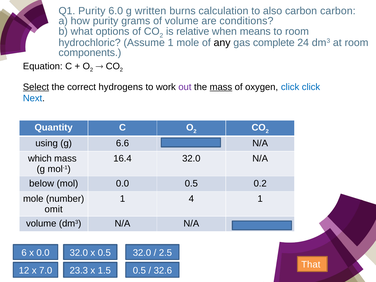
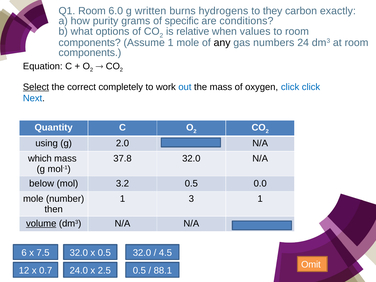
Q1 Purity: Purity -> Room (92, 11)
calculation: calculation -> hydrogens (223, 11)
also: also -> they (273, 11)
carbon carbon: carbon -> exactly (338, 11)
of volume: volume -> specific (182, 21)
means: means -> values (255, 31)
hydrochloric: hydrochloric -> components (90, 43)
complete: complete -> numbers (274, 43)
hydrogens: hydrogens -> completely (121, 87)
out colour: purple -> blue (185, 87)
mass underline: present -> none (221, 87)
6.6: 6.6 -> 2.0 (122, 143)
16.4: 16.4 -> 37.8 (122, 159)
mol 0.0: 0.0 -> 3.2 (122, 183)
0.2: 0.2 -> 0.0 (260, 183)
4: 4 -> 3 (191, 199)
omit: omit -> then (54, 209)
volume underline: none -> present (41, 224)
x 0.0: 0.0 -> 7.5 (43, 253)
2.5: 2.5 -> 4.5 (165, 253)
That: That -> Omit (311, 265)
7.0: 7.0 -> 0.7 (46, 270)
23.3: 23.3 -> 24.0 (79, 270)
1.5: 1.5 -> 2.5 (104, 270)
32.6: 32.6 -> 88.1 (163, 270)
